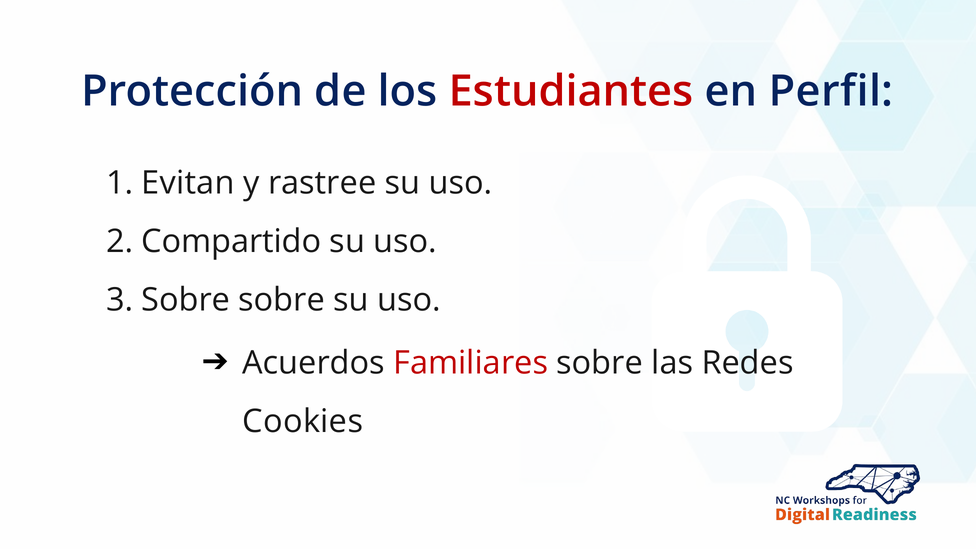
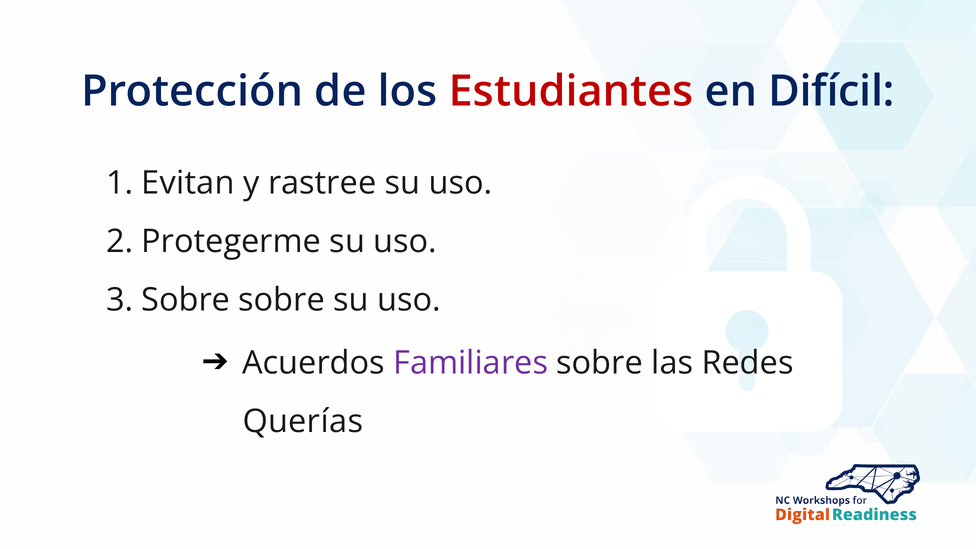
Perfil: Perfil -> Difícil (831, 91)
Compartido: Compartido -> Protegerme (231, 242)
Familiares colour: red -> purple (471, 363)
Cookies: Cookies -> Querías (303, 421)
